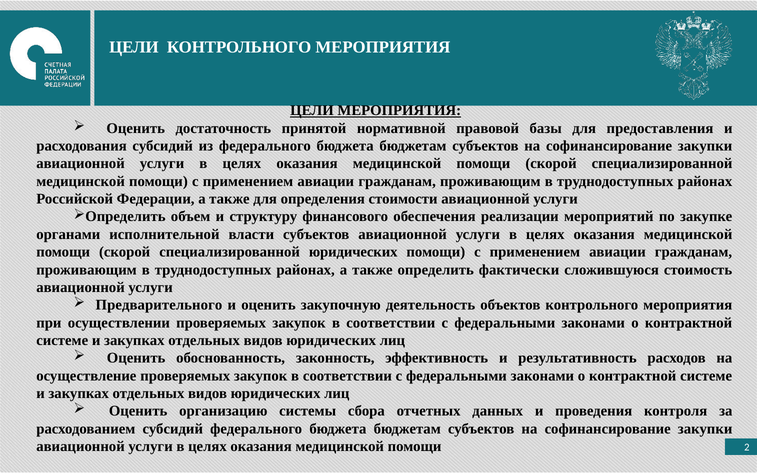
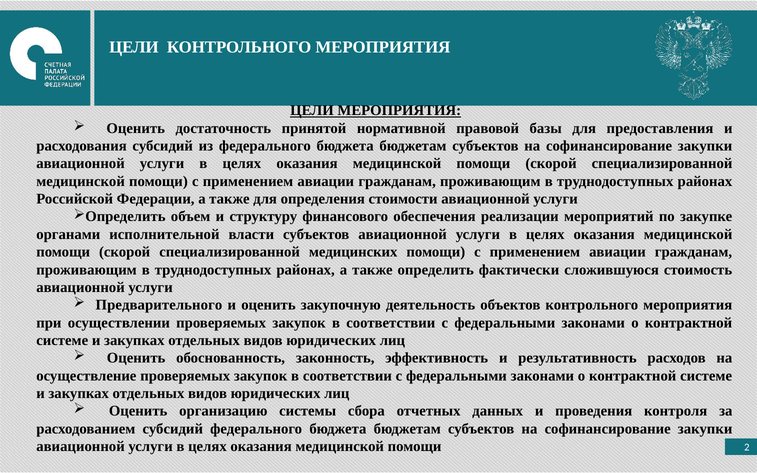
специализированной юридических: юридических -> медицинских (353, 252)
